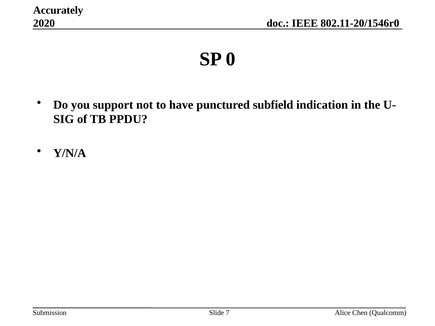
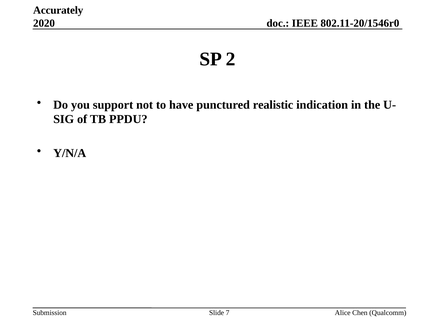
0: 0 -> 2 (231, 59)
subfield: subfield -> realistic (273, 105)
